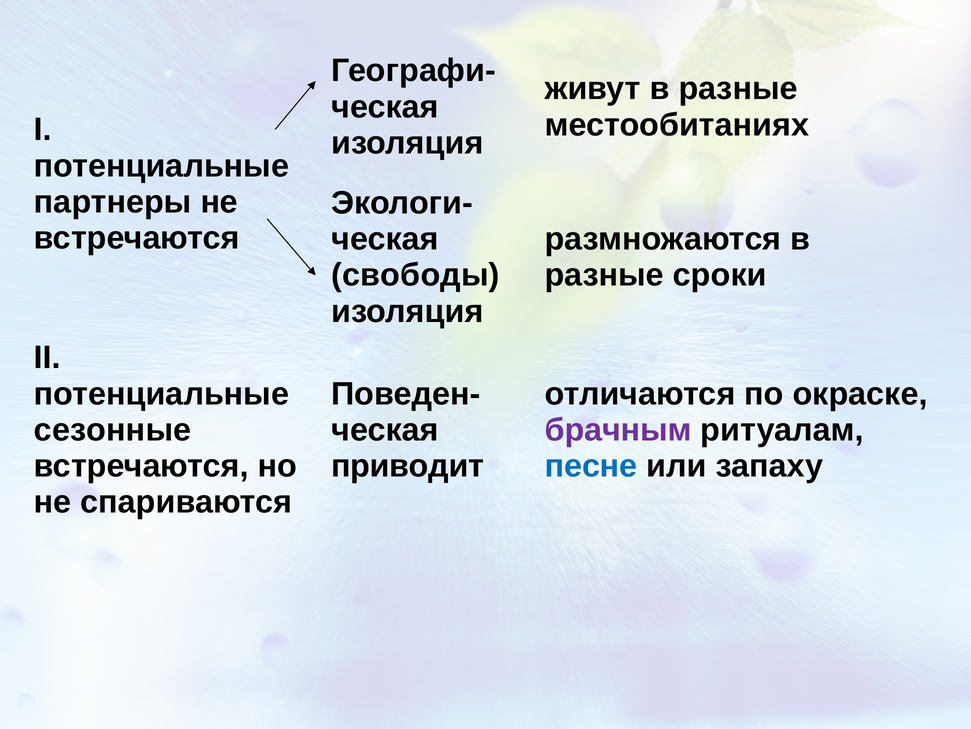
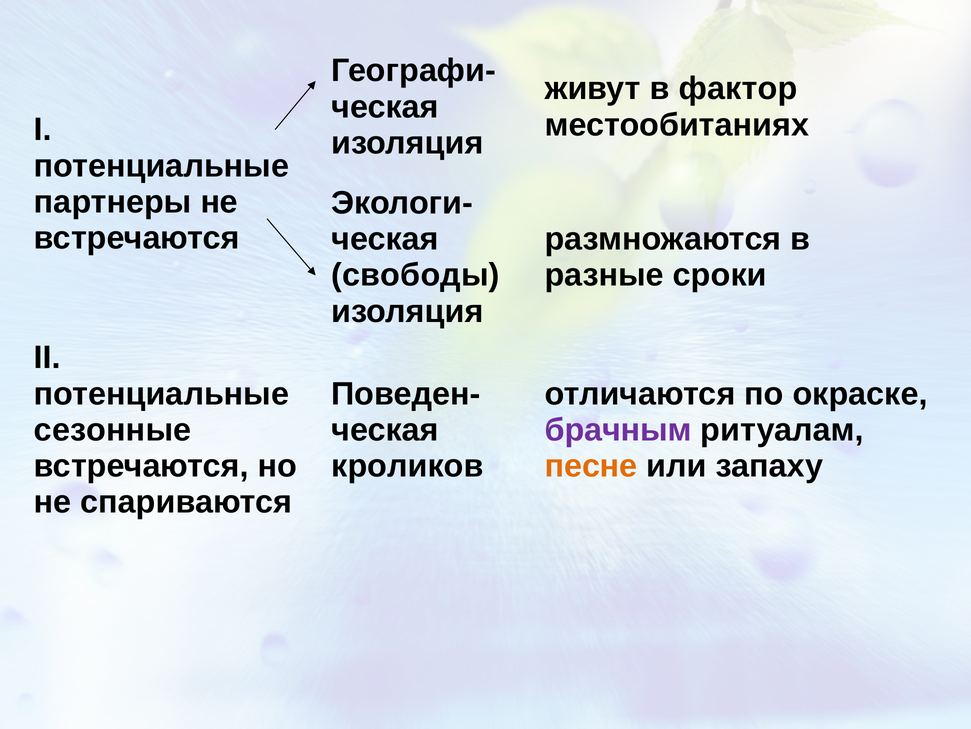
живут в разные: разные -> фактор (738, 89)
приводит: приводит -> кроликов (407, 466)
песне colour: blue -> orange (591, 466)
